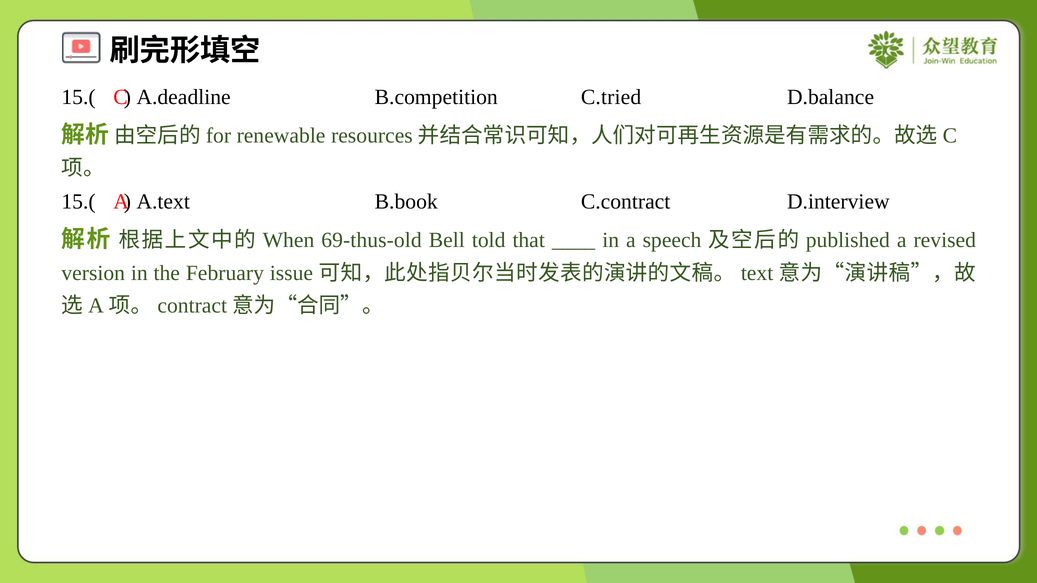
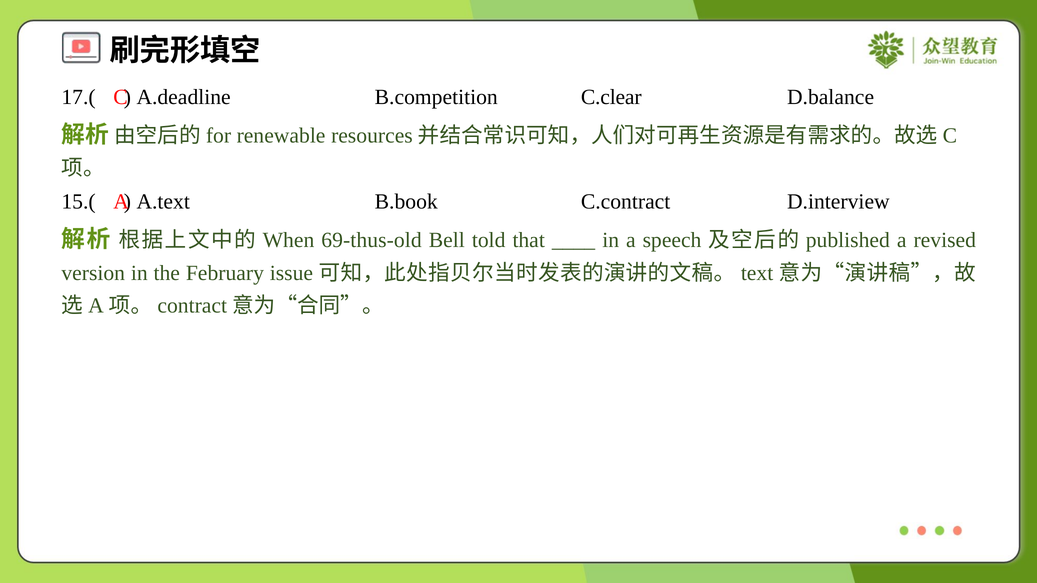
15.(: 15.( -> 17.( (79, 97)
C.tried: C.tried -> C.clear (611, 97)
